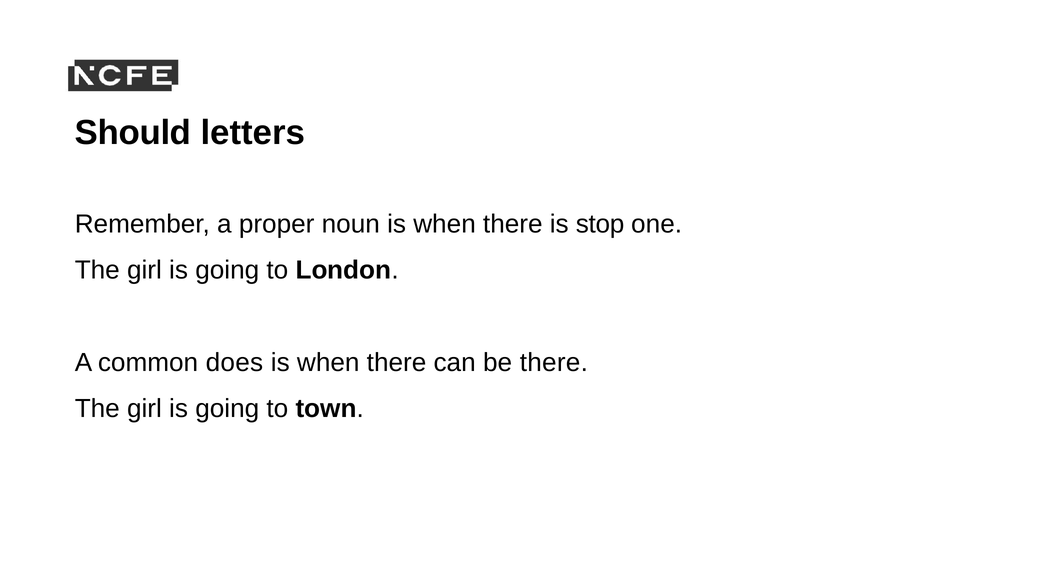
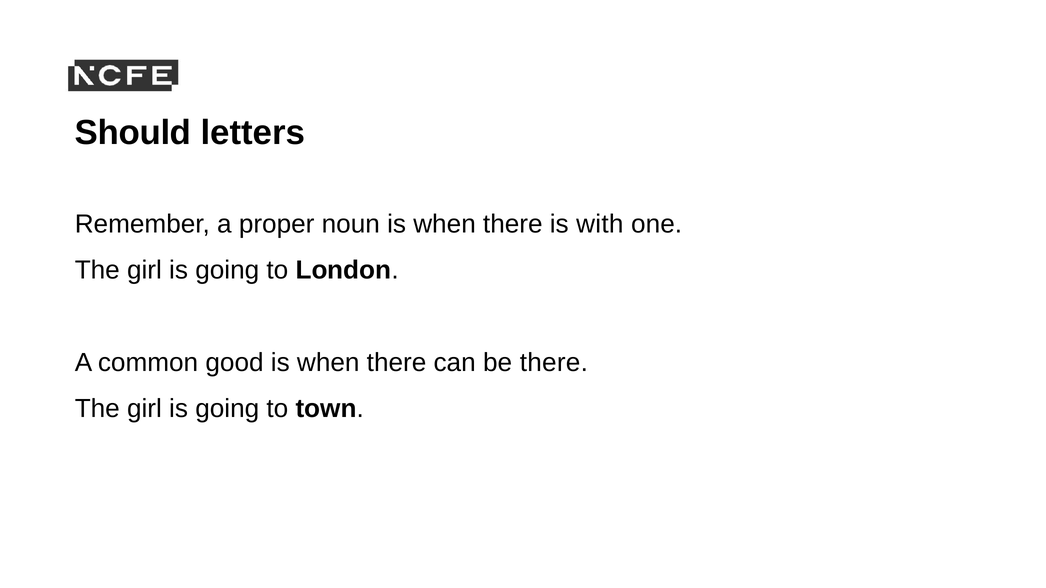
stop: stop -> with (600, 224)
does: does -> good (235, 363)
